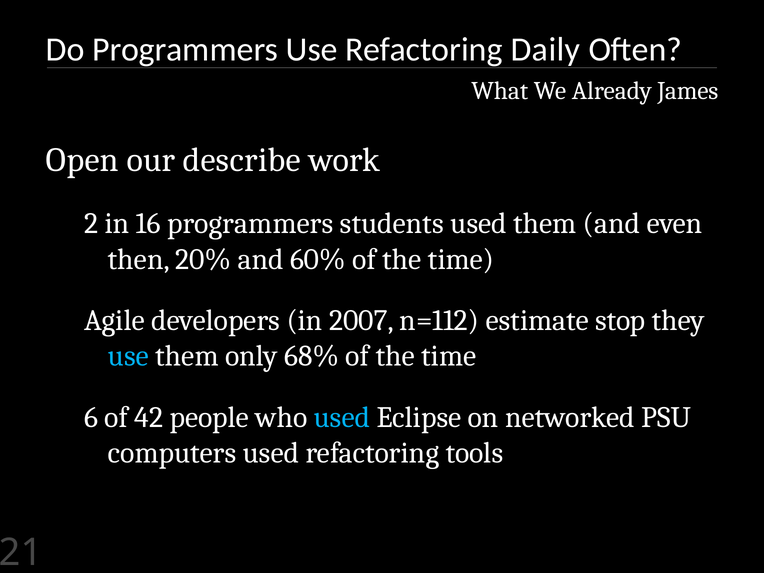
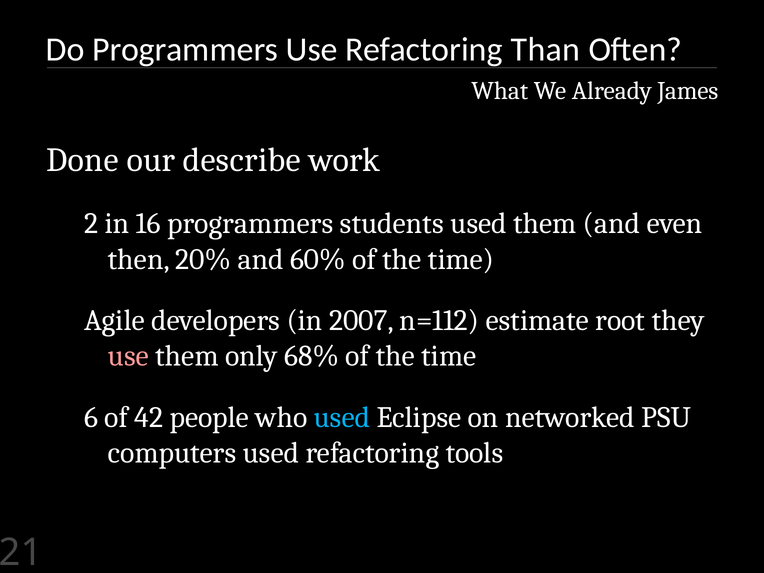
Daily: Daily -> Than (545, 50)
Open: Open -> Done (82, 160)
stop: stop -> root (620, 320)
use colour: light blue -> pink (128, 356)
